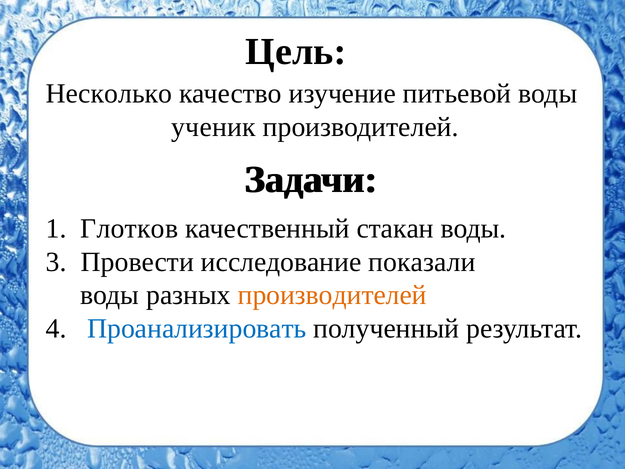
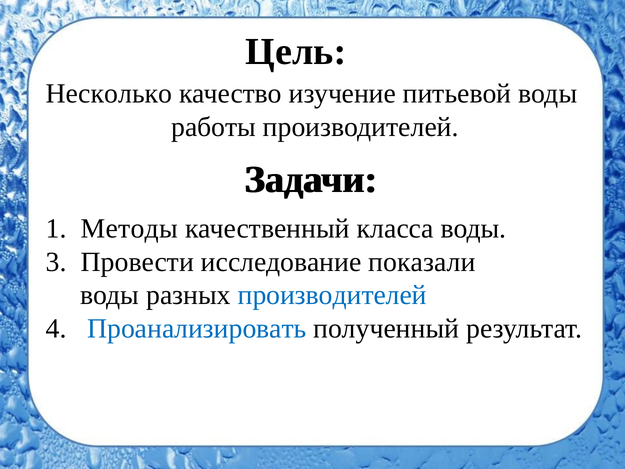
ученик: ученик -> работы (214, 127)
Глотков: Глотков -> Методы (129, 228)
стакан: стакан -> класса (395, 228)
производителей colour: orange -> blue (332, 295)
